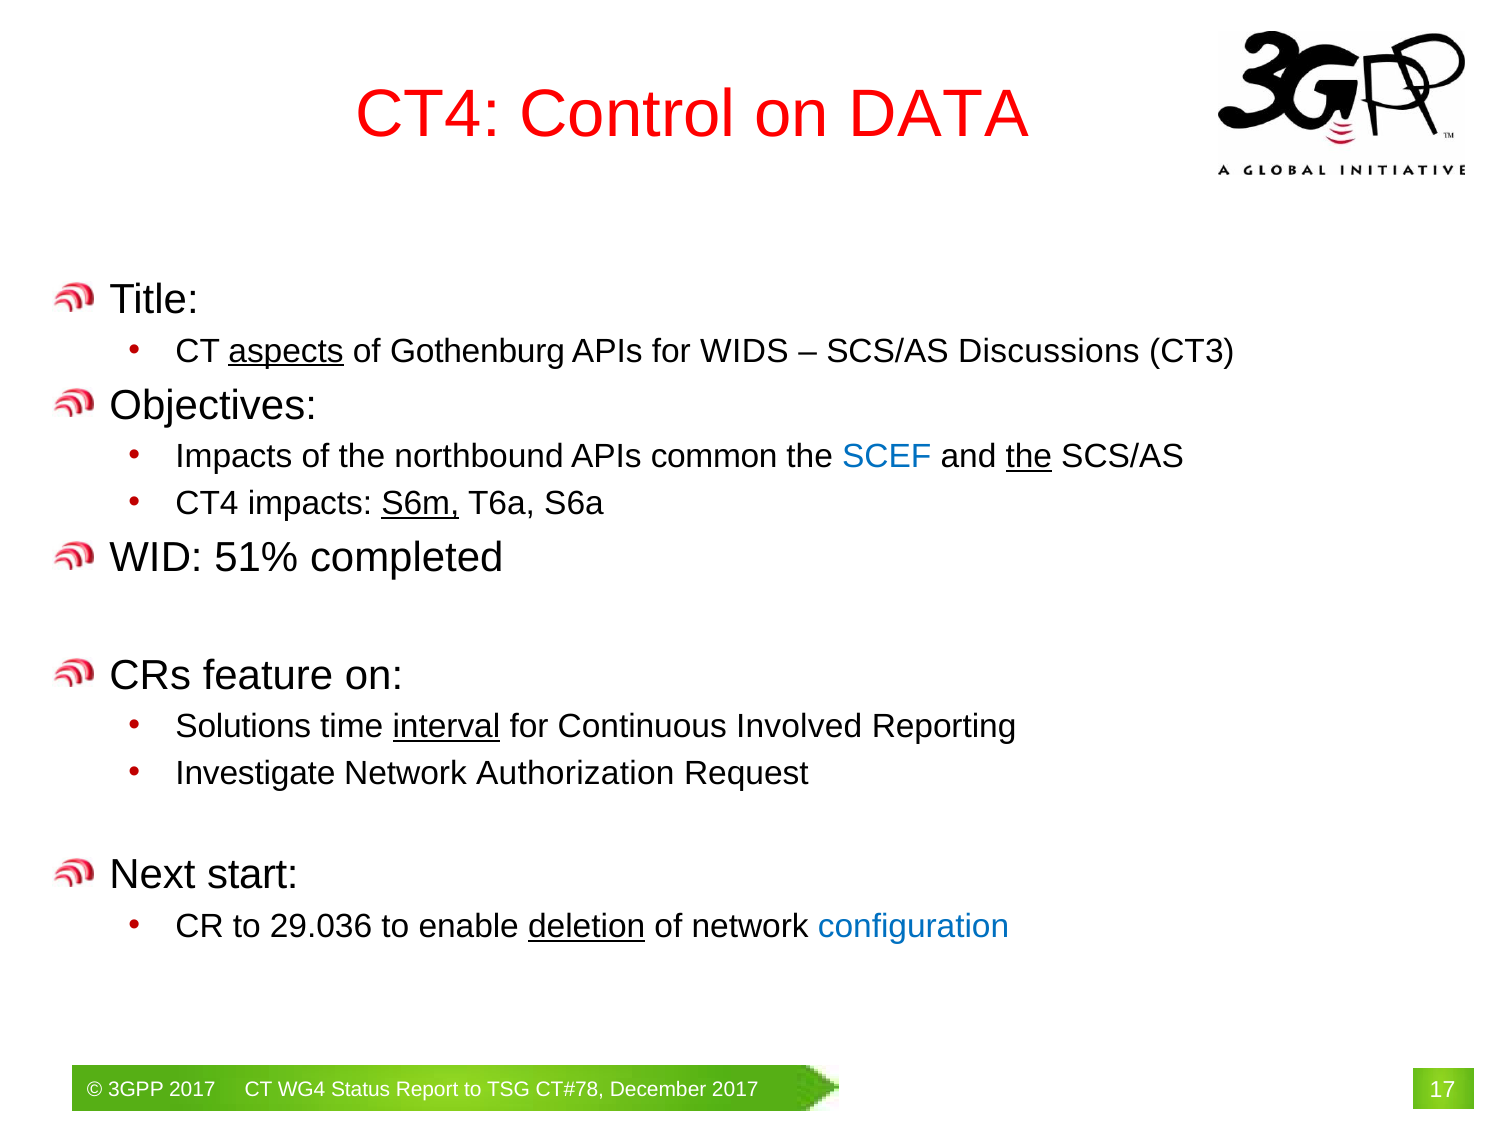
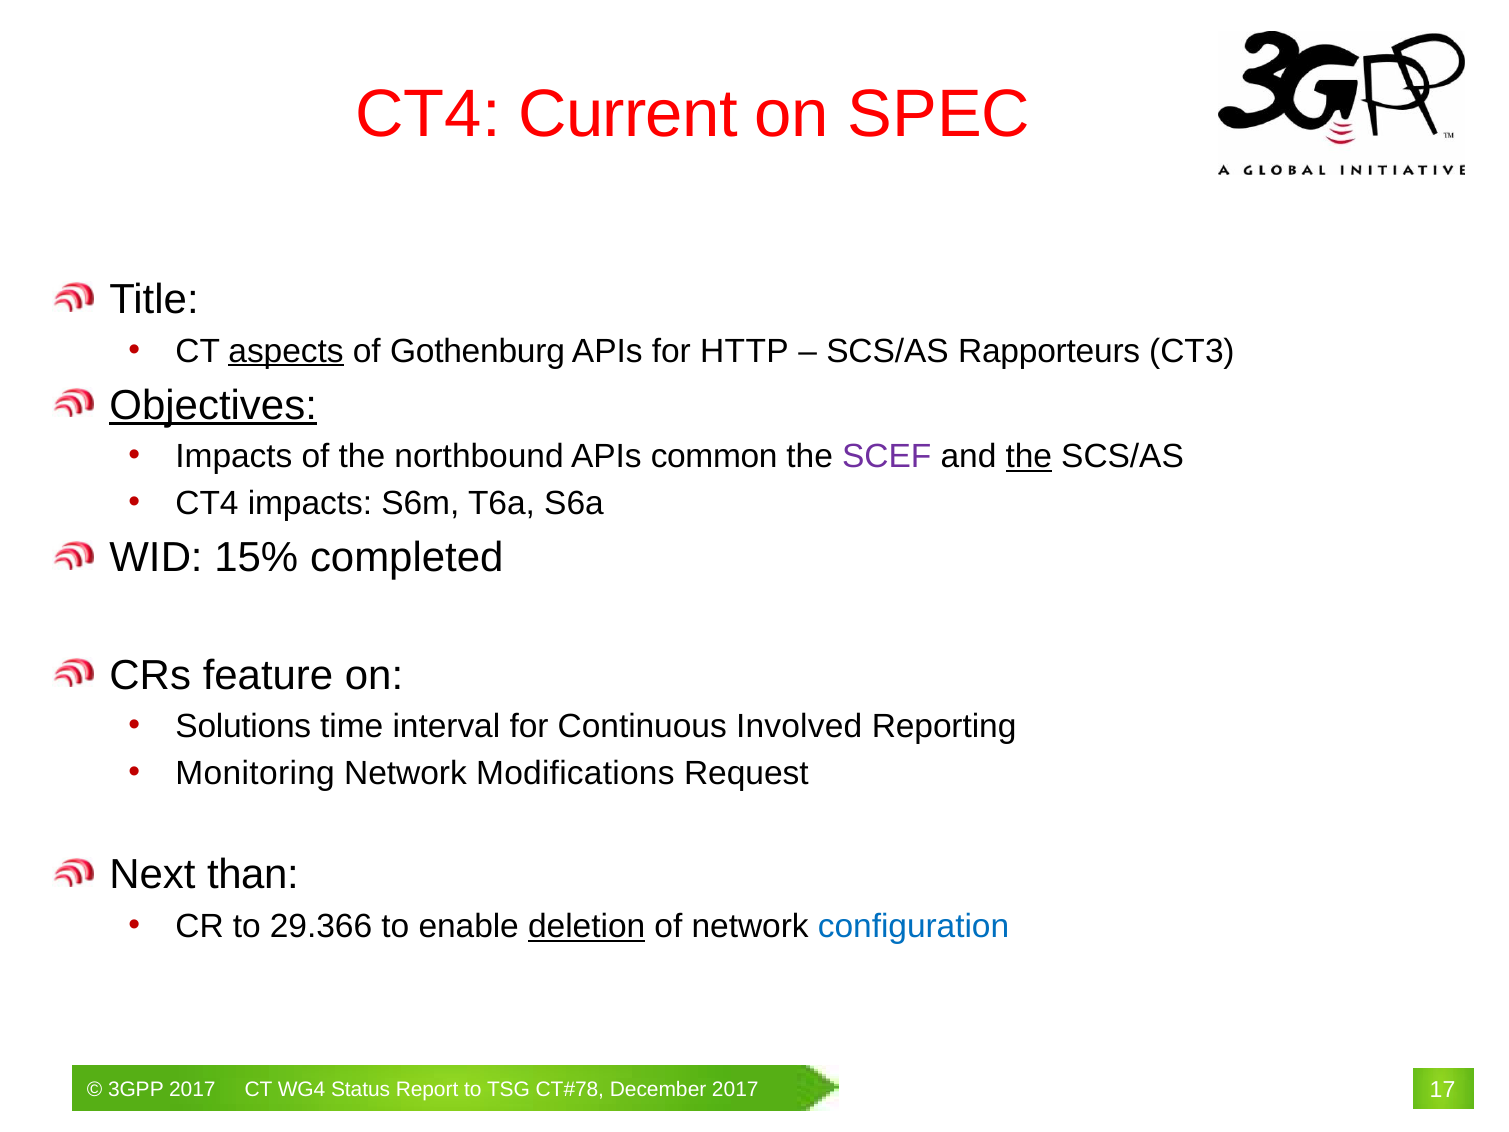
Control: Control -> Current (628, 114)
DATA: DATA -> SPEC (939, 114)
WIDS: WIDS -> HTTP (744, 351)
Discussions: Discussions -> Rapporteurs (1049, 351)
Objectives underline: none -> present (213, 405)
SCEF colour: blue -> purple (887, 456)
S6m underline: present -> none (420, 503)
51%: 51% -> 15% (256, 558)
interval underline: present -> none (446, 726)
Investigate: Investigate -> Monitoring (255, 773)
Authorization: Authorization -> Modifications (575, 773)
start: start -> than (253, 875)
29.036: 29.036 -> 29.366 (321, 926)
